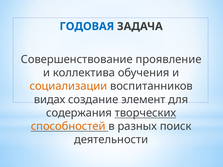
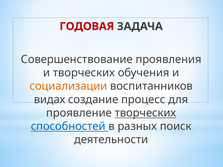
ГОДОВАЯ colour: blue -> red (87, 26)
проявление: проявление -> проявления (169, 60)
и коллектива: коллектива -> творческих (84, 73)
элемент: элемент -> процесс (143, 100)
содержания: содержания -> проявление (79, 113)
способностей colour: orange -> blue (68, 126)
